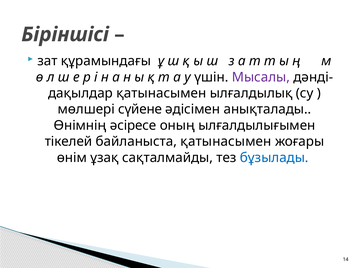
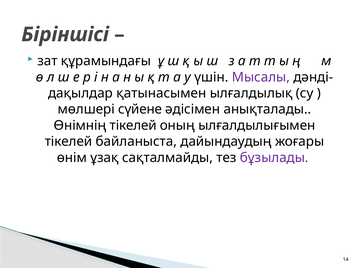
Өнімнің әсіресе: әсіресе -> тікелей (133, 125)
байланыста қатынасымен: қатынасымен -> дайындаудың (226, 141)
бұзылады colour: blue -> purple (274, 157)
